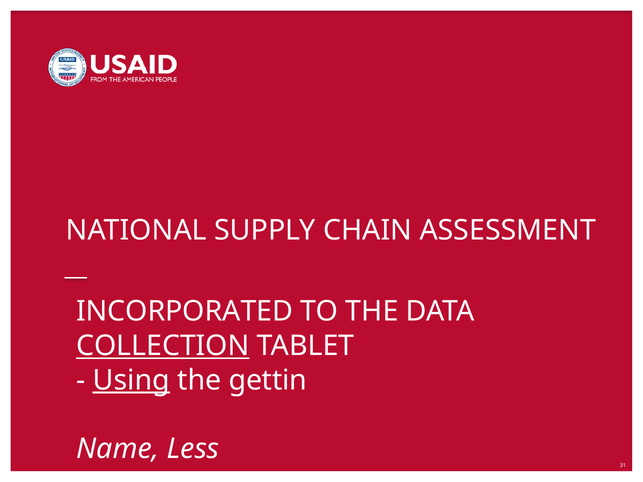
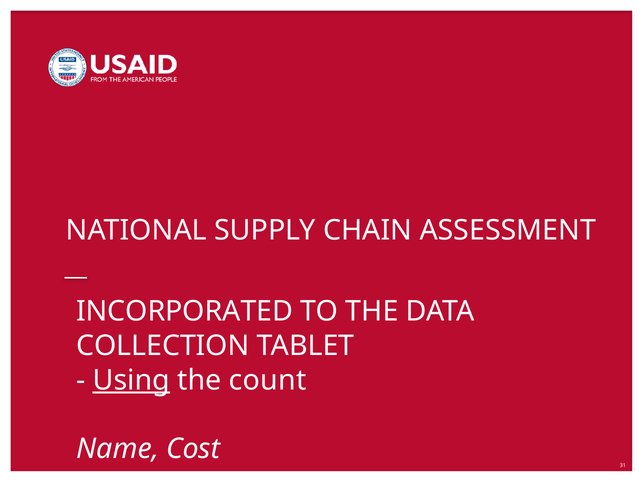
COLLECTION underline: present -> none (163, 346)
gettin: gettin -> count (268, 380)
Less: Less -> Cost (193, 449)
